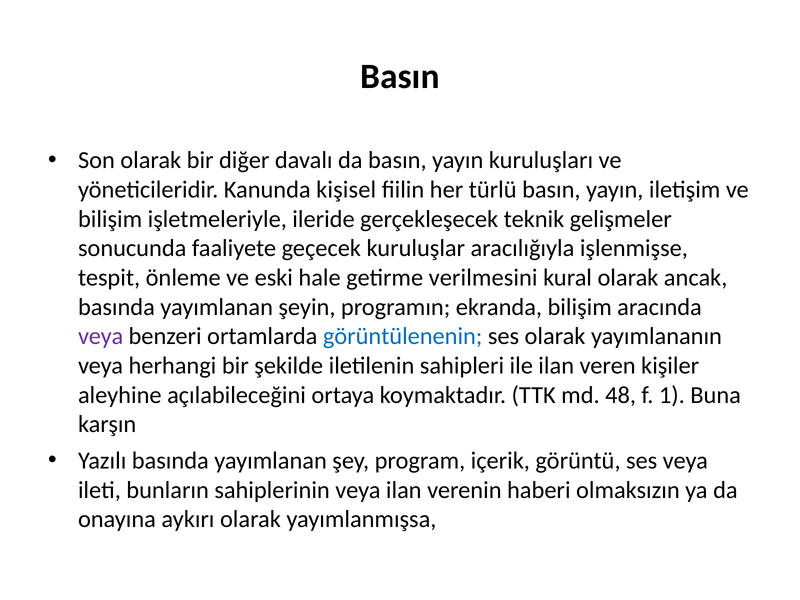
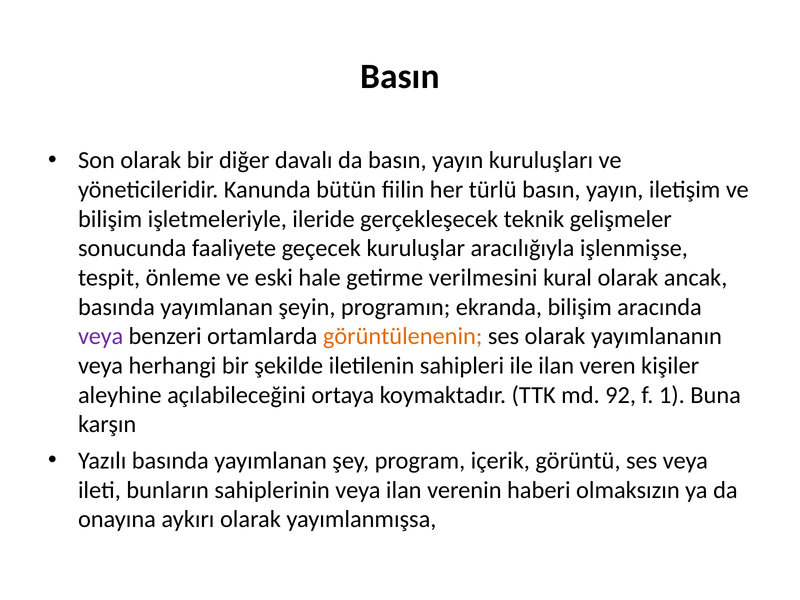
kişisel: kişisel -> bütün (346, 190)
görüntülenenin colour: blue -> orange (403, 336)
48: 48 -> 92 (621, 395)
